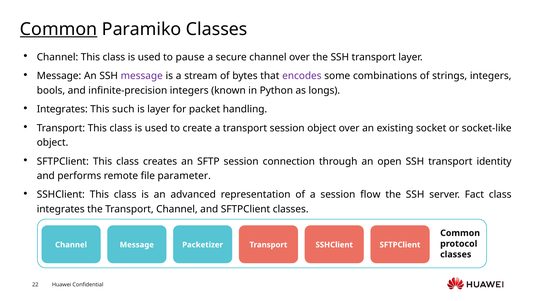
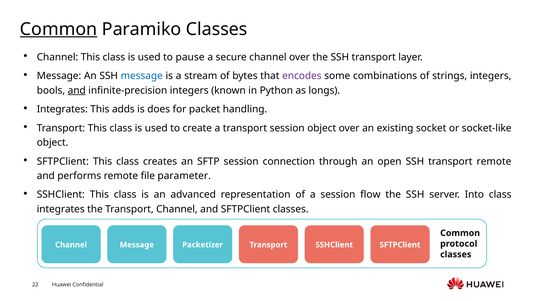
message colour: purple -> blue (142, 76)
and underline: none -> present (77, 90)
such: such -> adds (123, 109)
is layer: layer -> does (159, 109)
transport identity: identity -> remote (494, 161)
Fact: Fact -> Into (474, 195)
